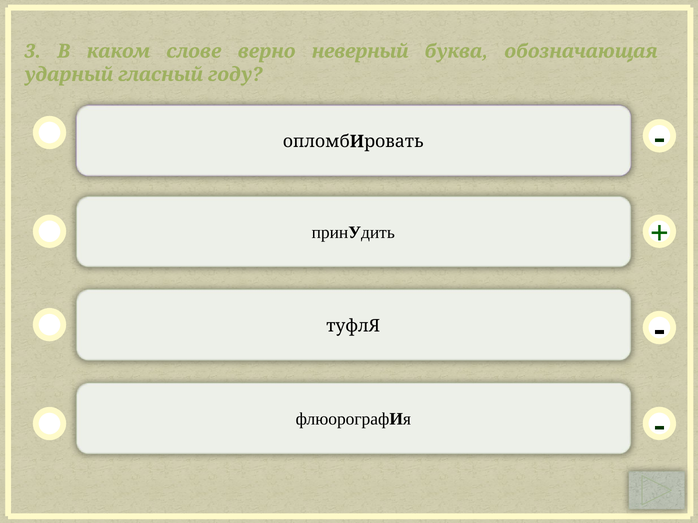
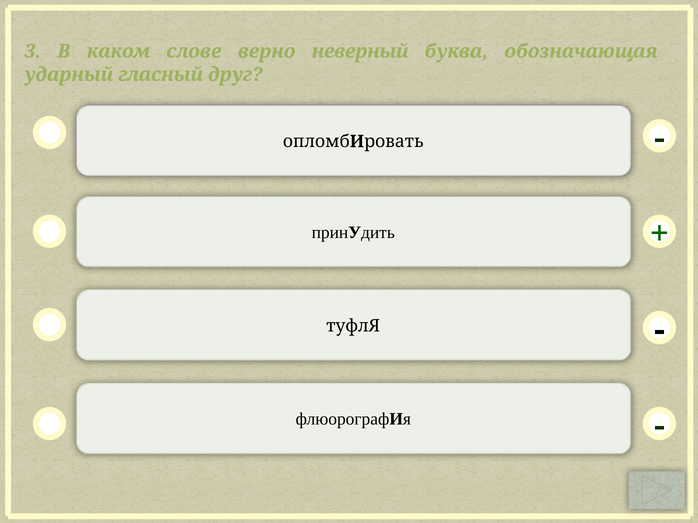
году: году -> друг (235, 75)
